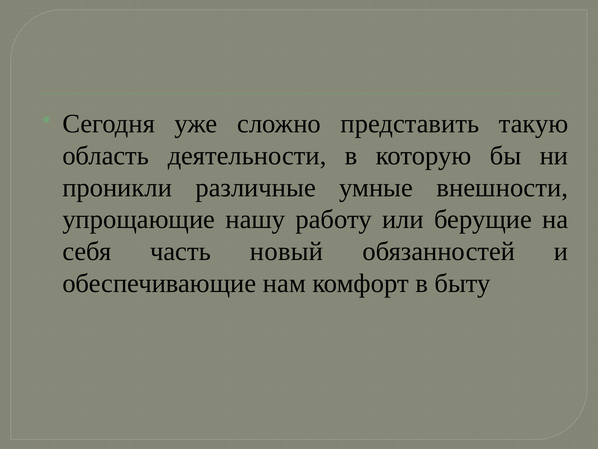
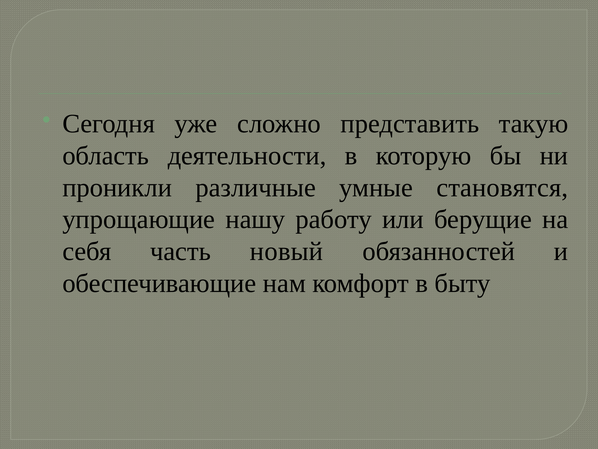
внешности: внешности -> становятся (502, 187)
